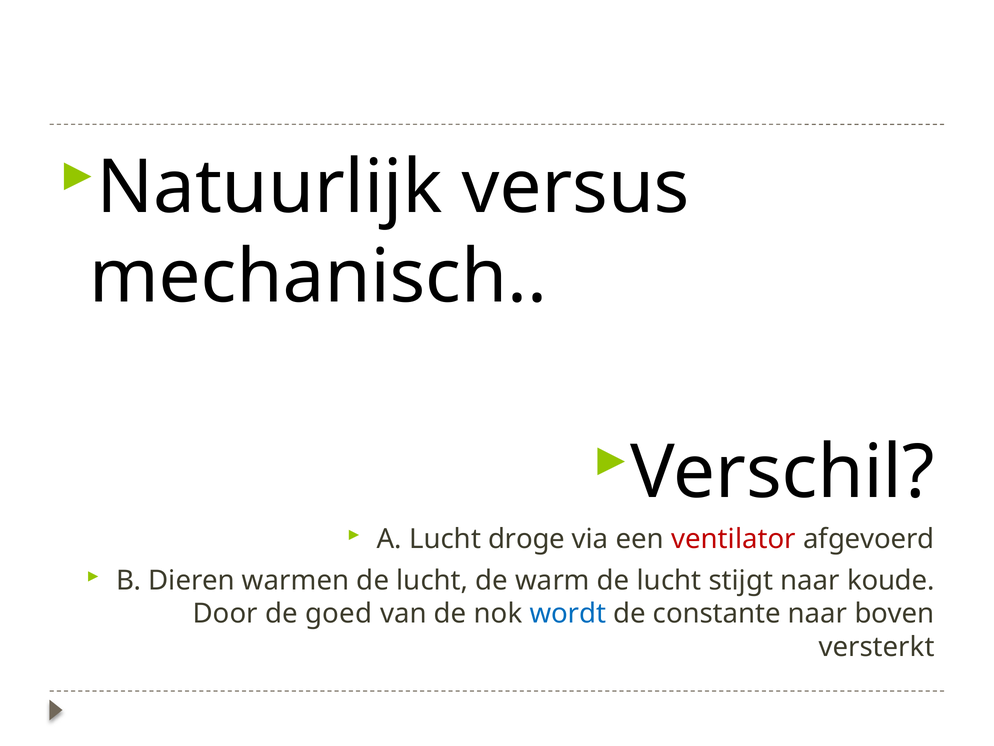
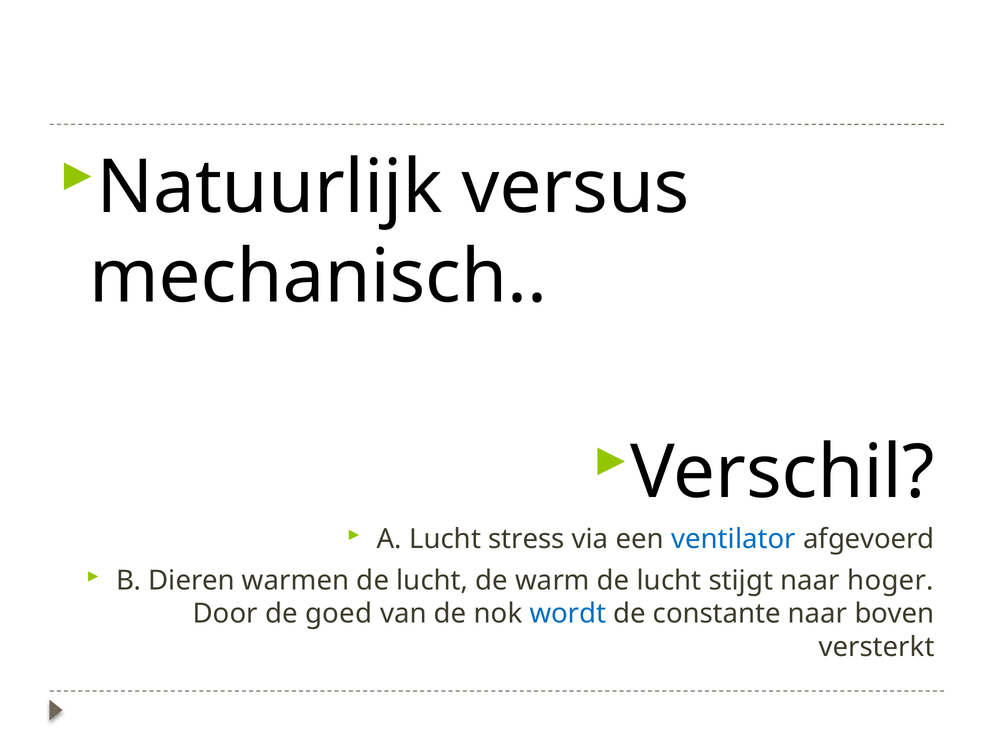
droge: droge -> stress (526, 539)
ventilator colour: red -> blue (733, 539)
koude: koude -> hoger (891, 580)
